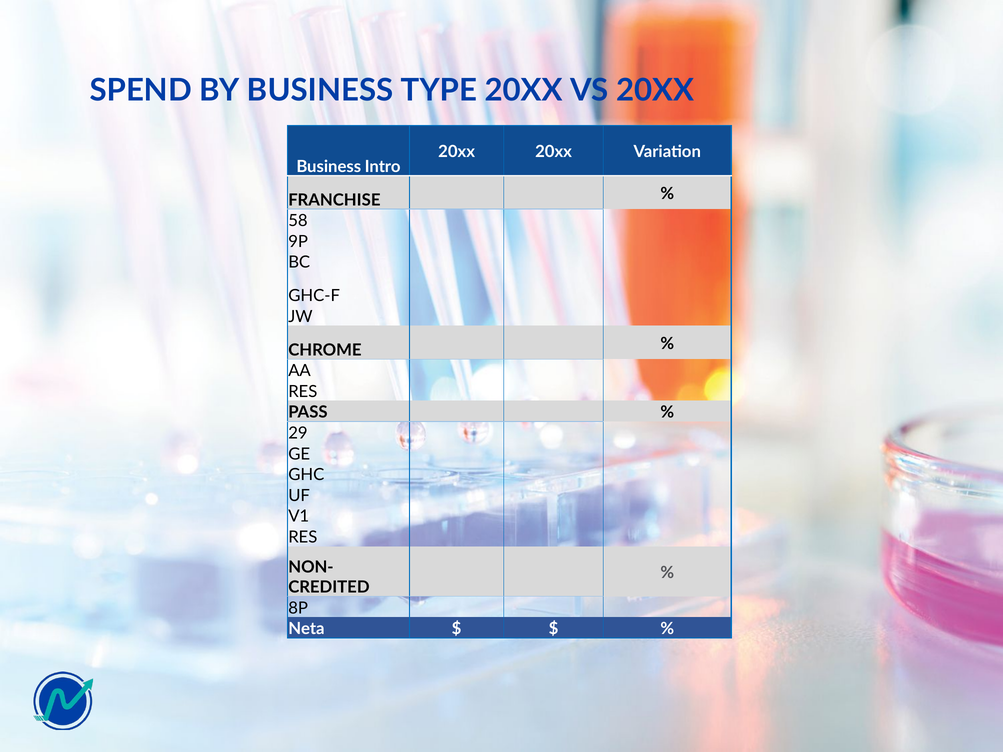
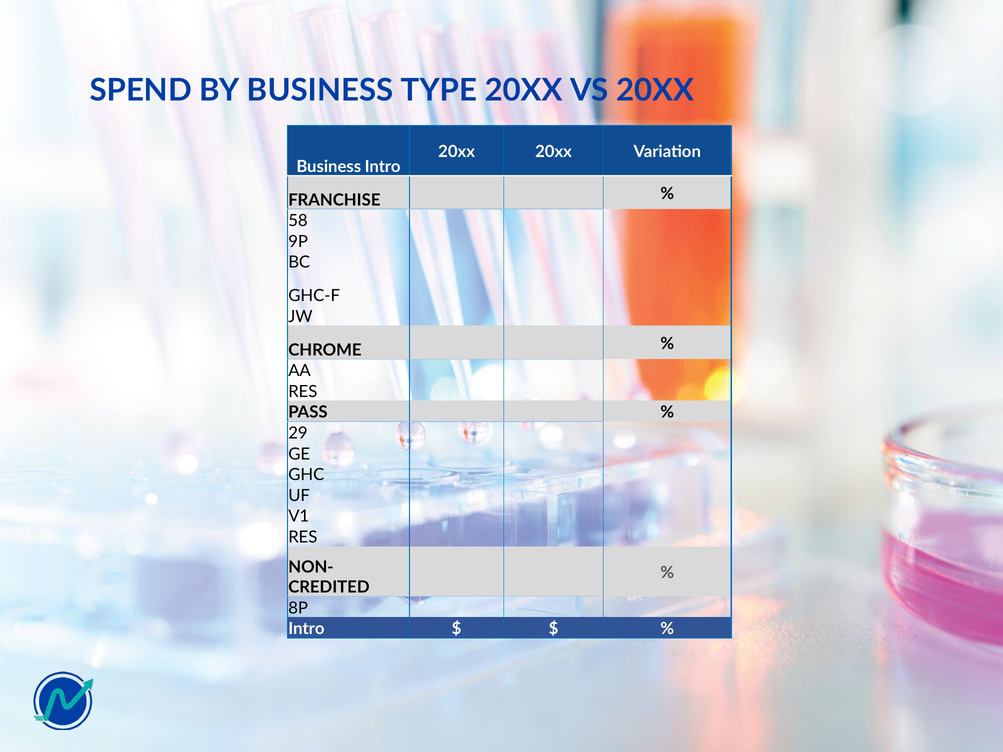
Neta: Neta -> Intro (306, 629)
